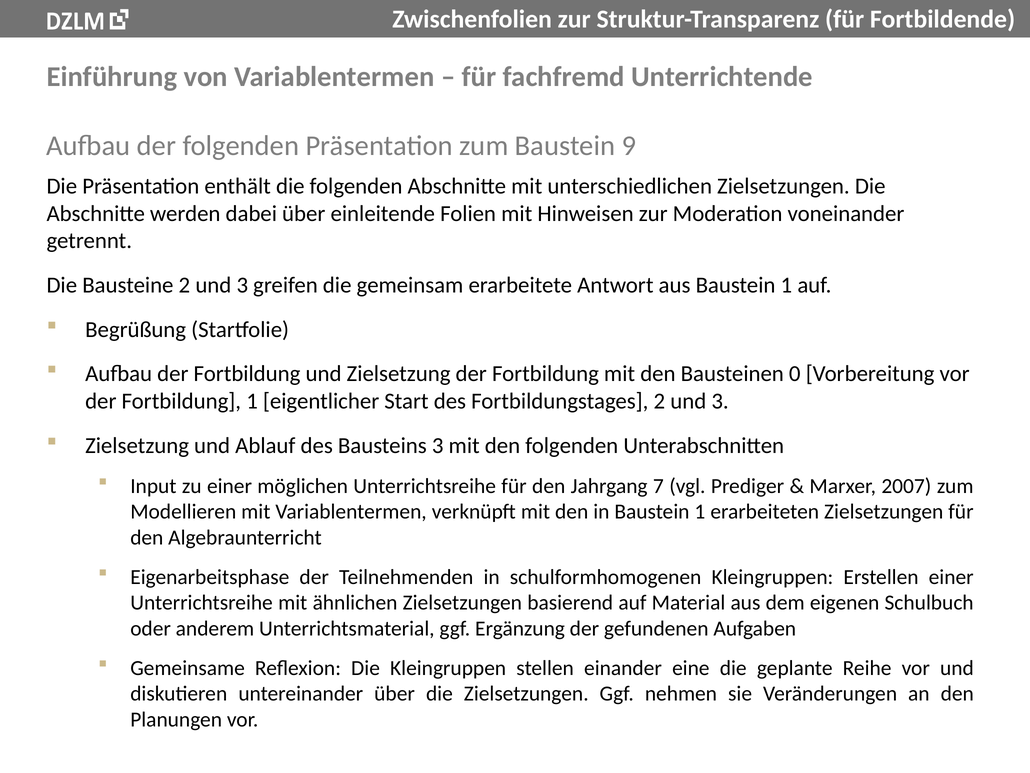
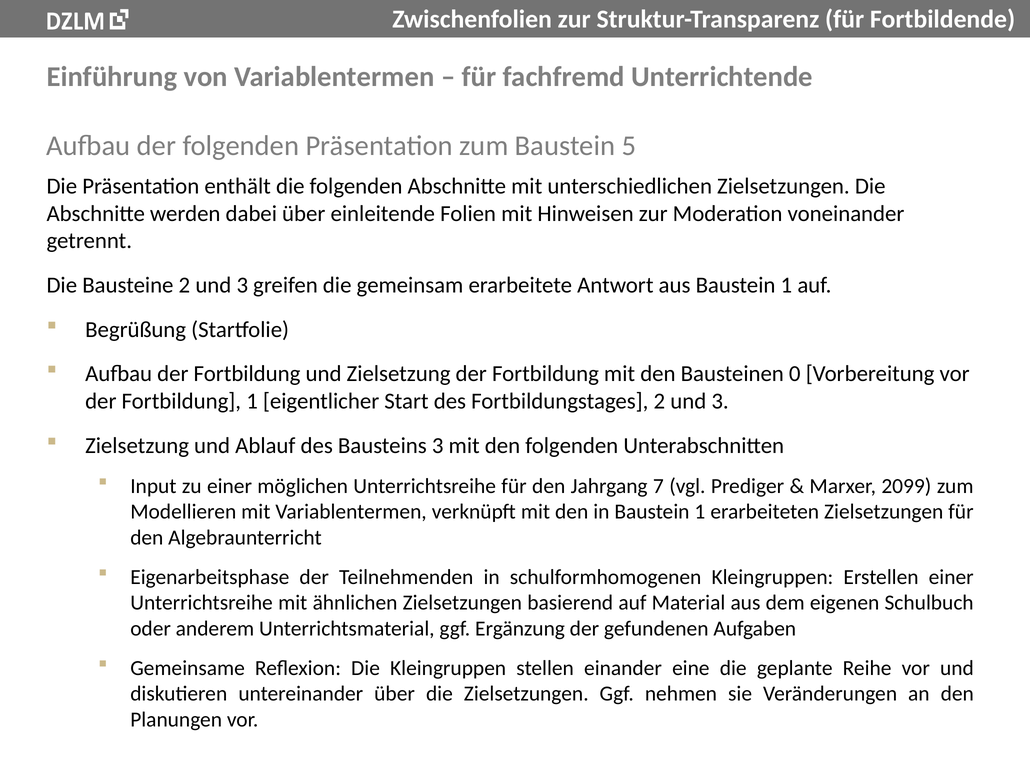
9: 9 -> 5 (629, 146)
2007: 2007 -> 2099 (906, 486)
